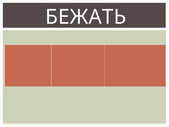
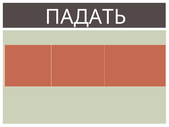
БЕЖАТЬ: БЕЖАТЬ -> ПАДАТЬ (86, 17)
